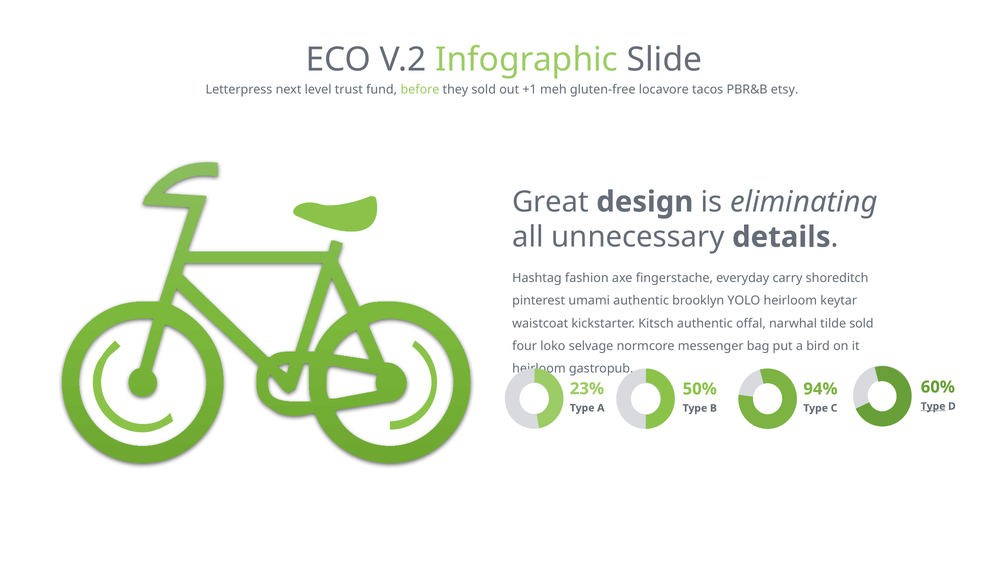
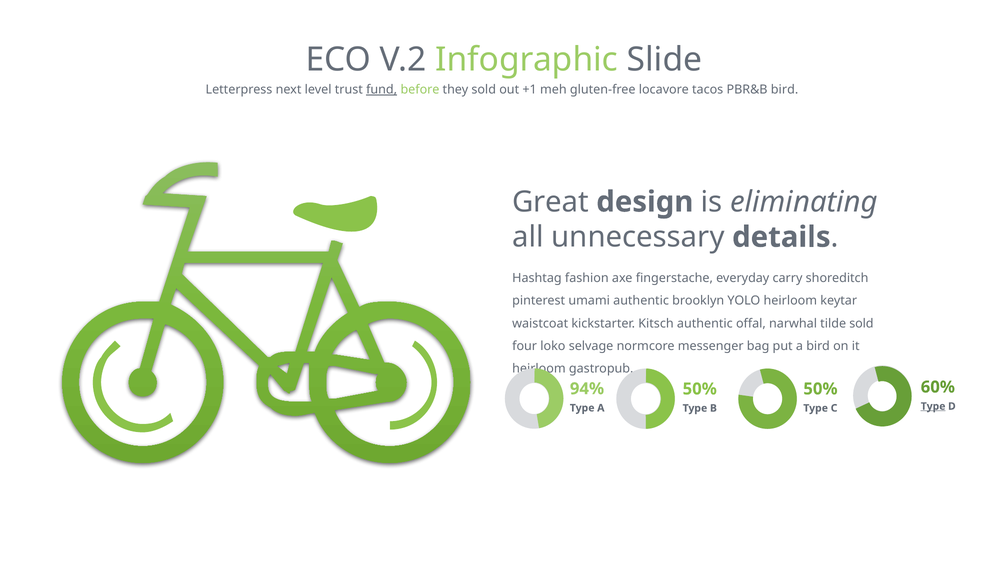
fund underline: none -> present (382, 90)
PBR&B etsy: etsy -> bird (785, 90)
23%: 23% -> 94% (587, 389)
94%: 94% -> 50% (820, 389)
